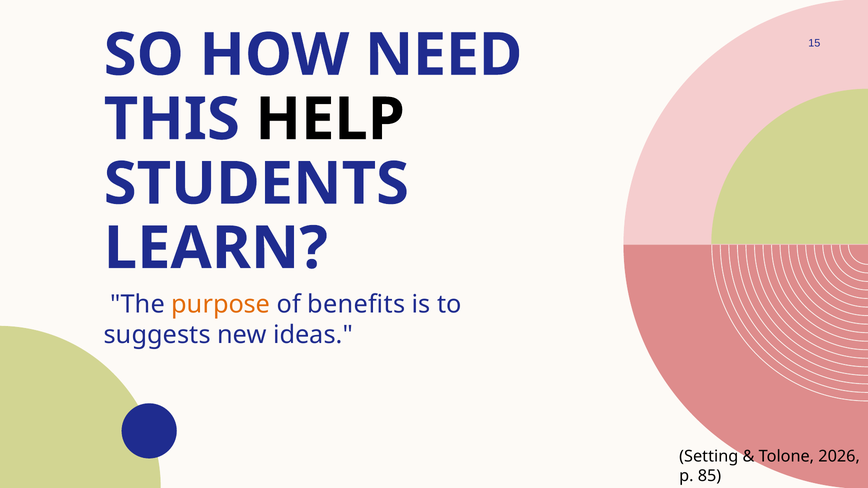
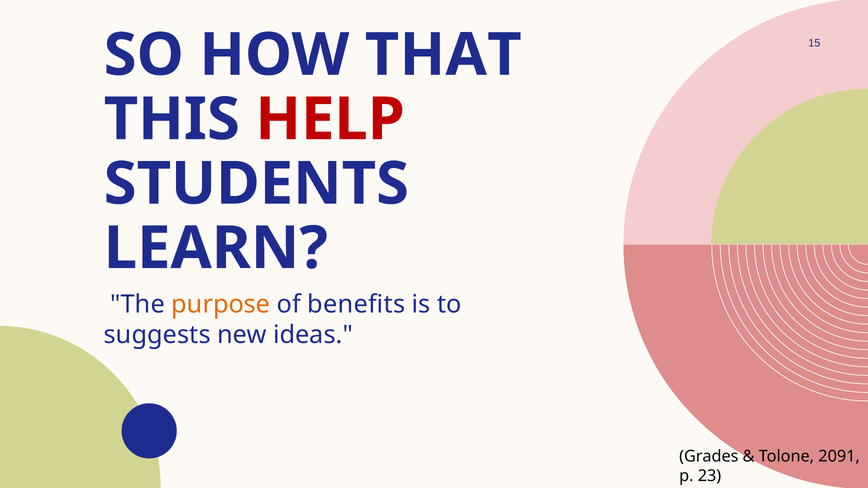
NEED: NEED -> THAT (443, 55)
HELP colour: black -> red (330, 120)
Setting: Setting -> Grades (709, 457)
2026: 2026 -> 2091 (839, 457)
85: 85 -> 23 (710, 476)
